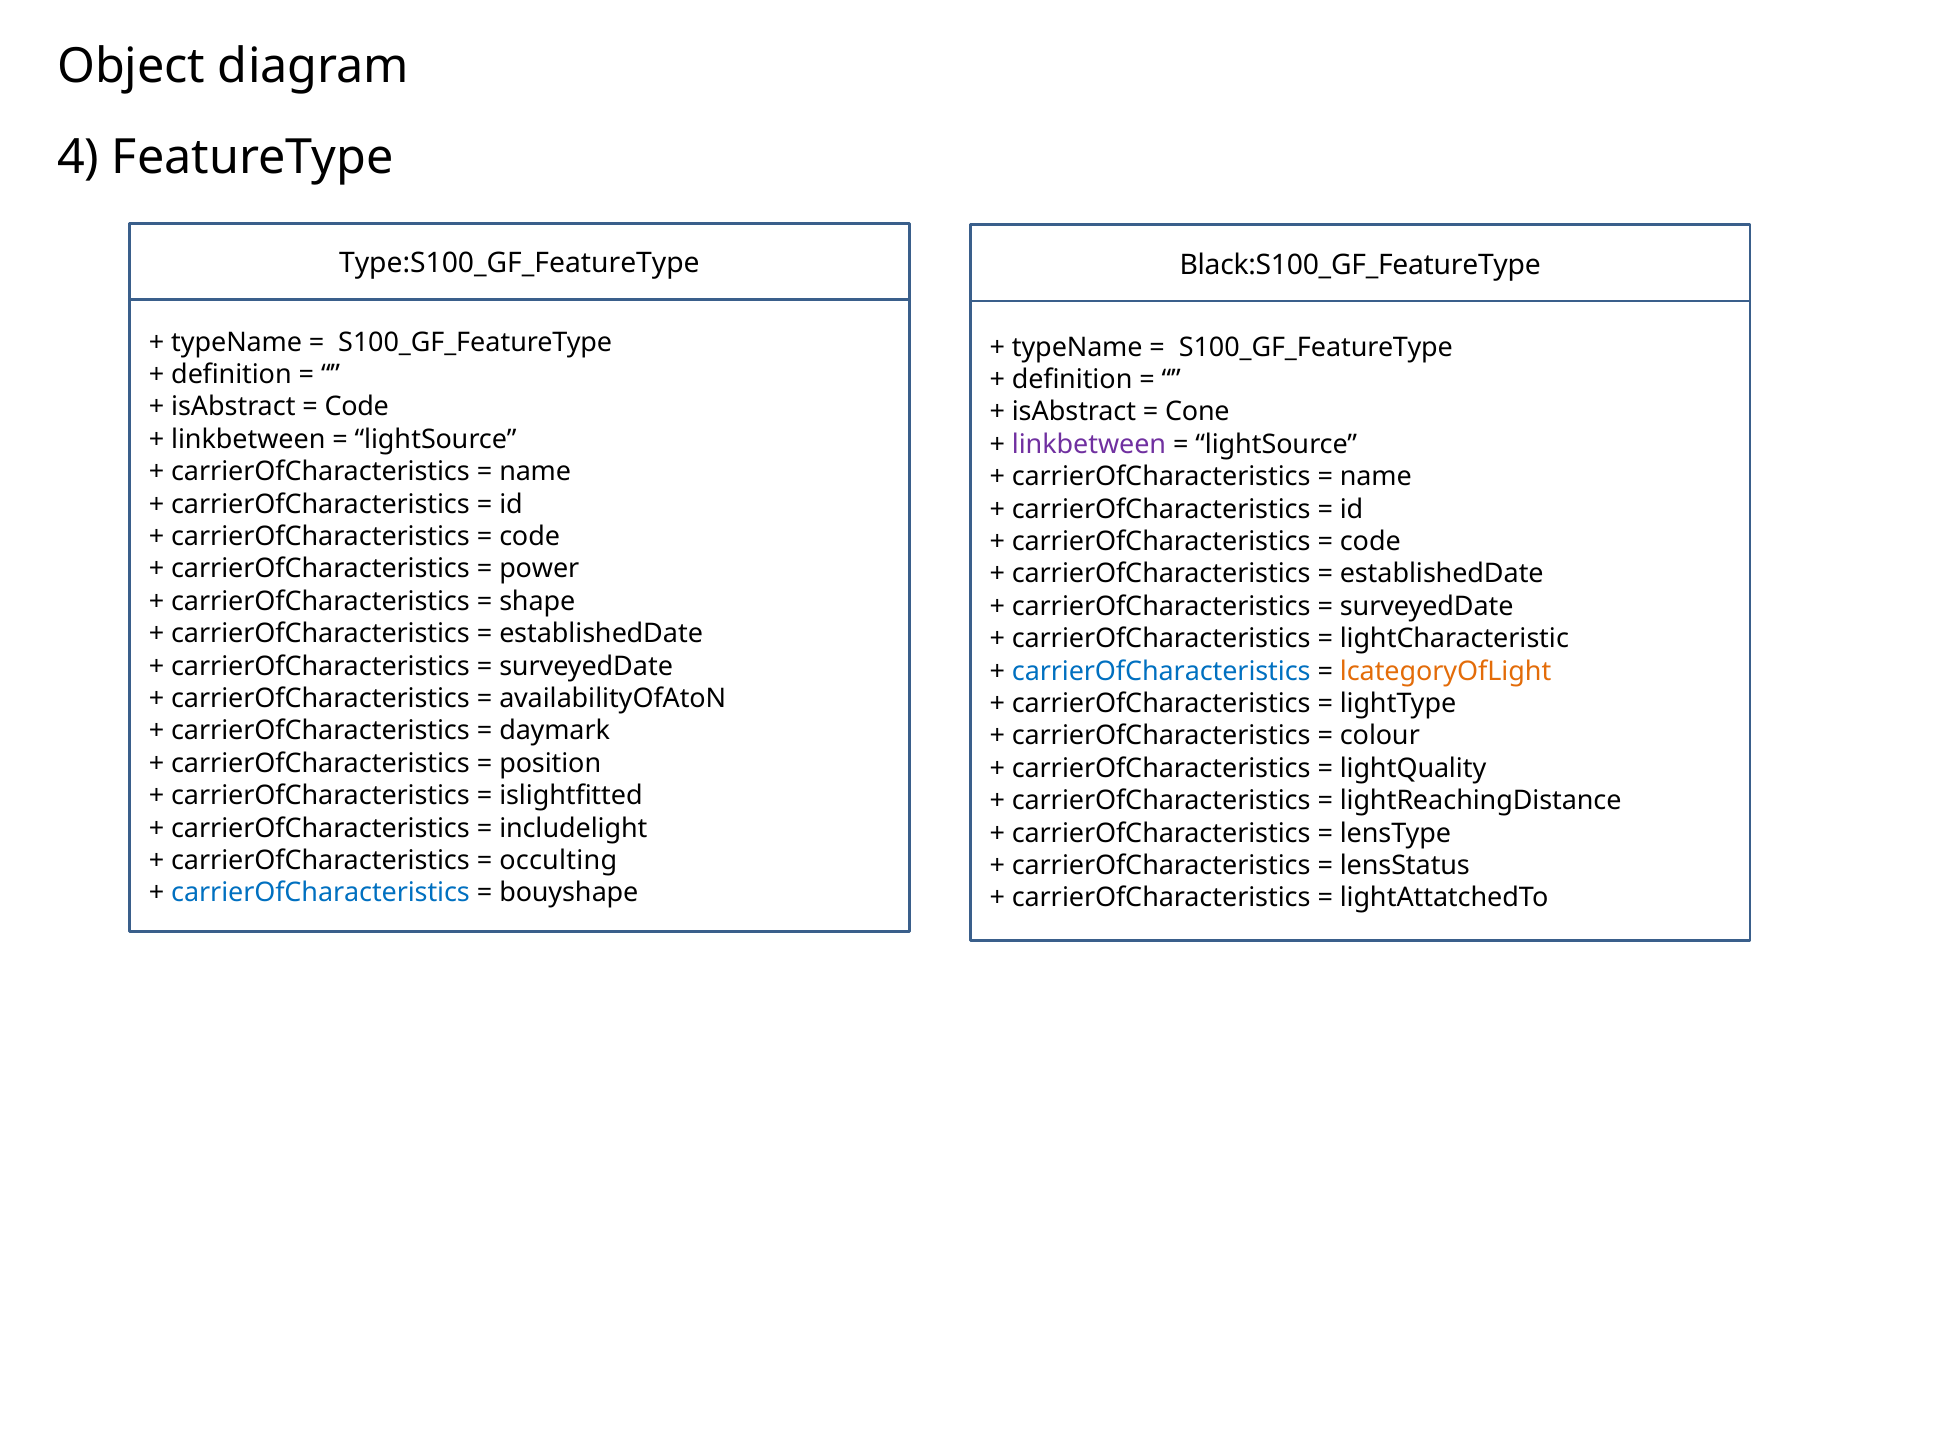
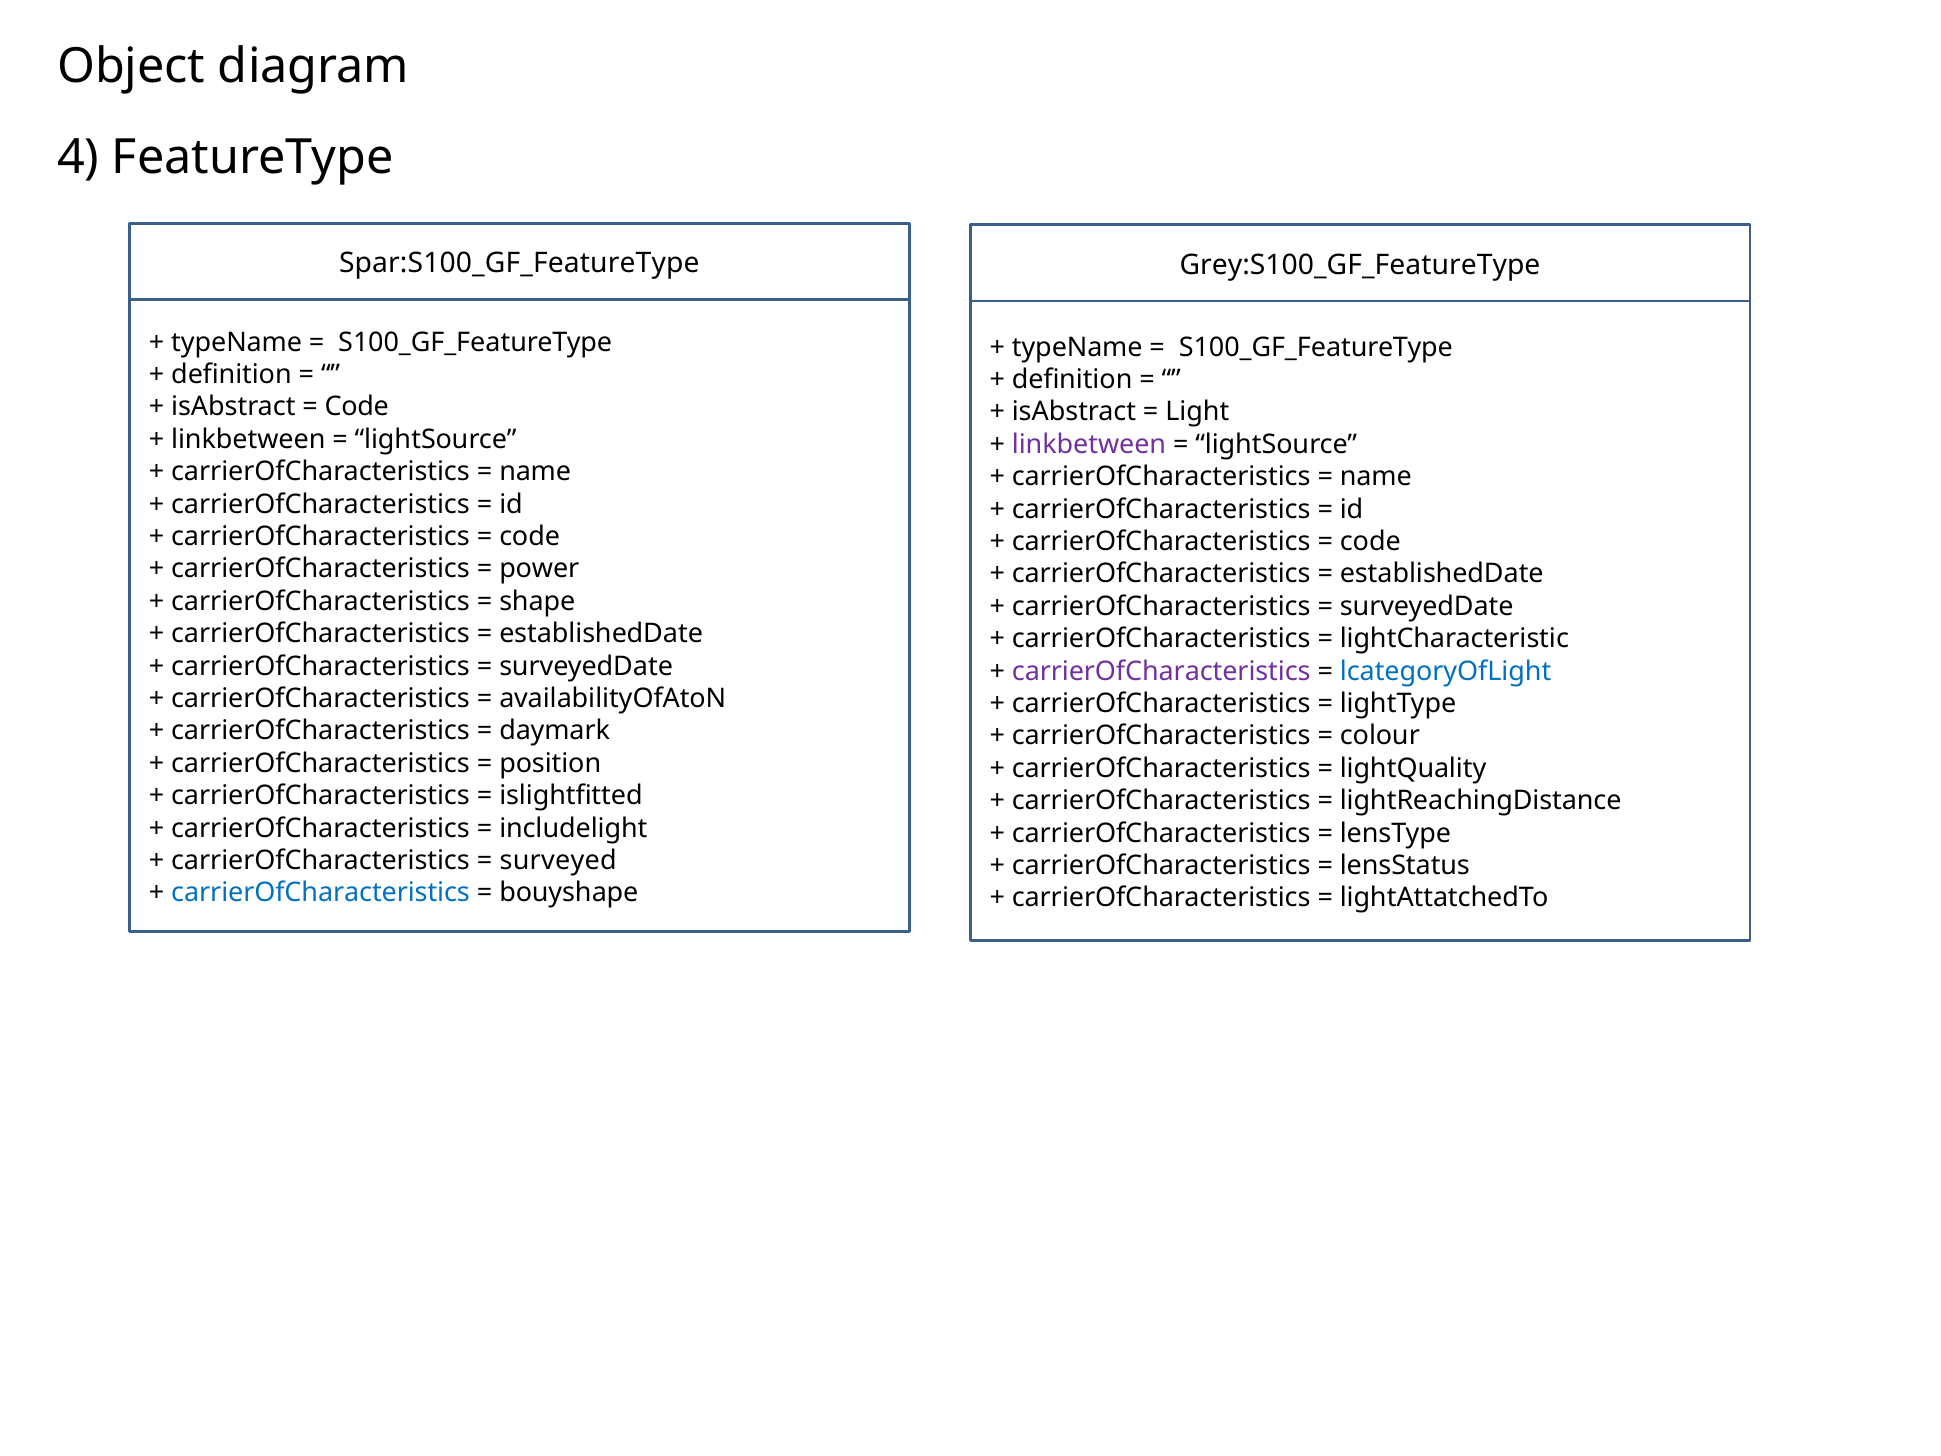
Type:S100_GF_FeatureType: Type:S100_GF_FeatureType -> Spar:S100_GF_FeatureType (519, 263)
Black:S100_GF_FeatureType: Black:S100_GF_FeatureType -> Grey:S100_GF_FeatureType (1360, 265)
Cone: Cone -> Light (1197, 412)
carrierOfCharacteristics colour: blue -> purple (1161, 671)
lcategoryOfLight colour: orange -> blue (1446, 671)
occulting: occulting -> surveyed (558, 860)
